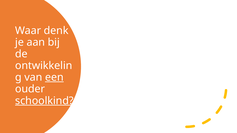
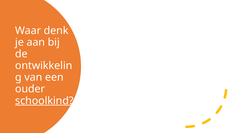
een underline: present -> none (54, 77)
